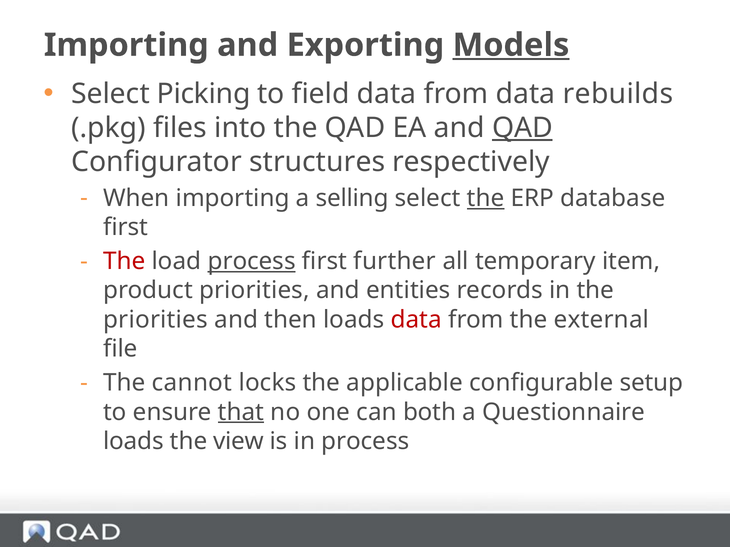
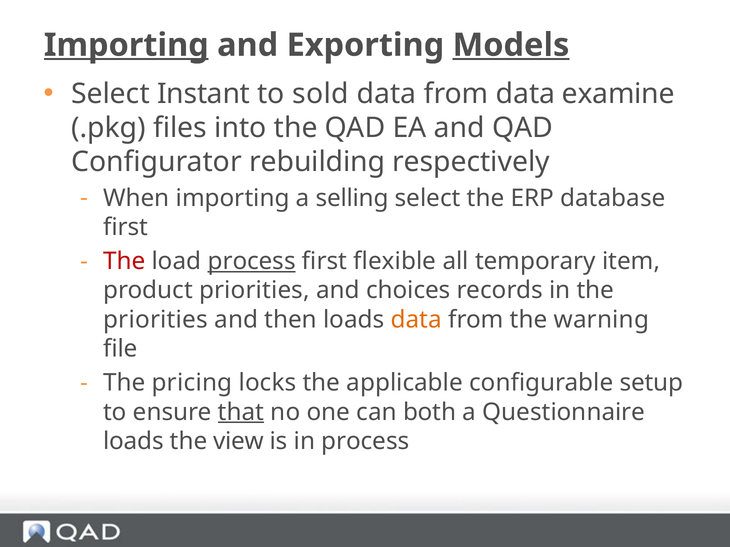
Importing underline: none -> present (126, 45)
Picking: Picking -> Instant (204, 94)
field: field -> sold (321, 94)
rebuilds: rebuilds -> examine (618, 94)
QAD underline: present -> none (522, 128)
structures: structures -> rebuilding (317, 162)
the underline: present -> none (486, 198)
further: further -> flexible (395, 262)
entities: entities -> choices (408, 291)
data colour: red -> orange (416, 320)
external: external -> warning (601, 320)
cannot: cannot -> pricing (192, 383)
